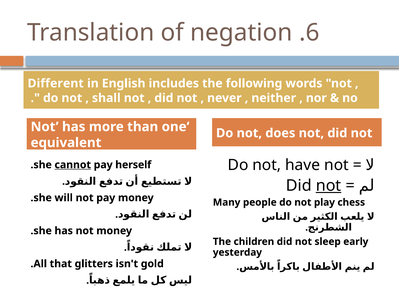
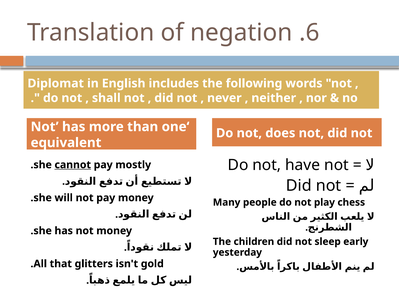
Different: Different -> Diplomat (56, 83)
herself: herself -> mostly (133, 165)
not underline: present -> none (329, 186)
